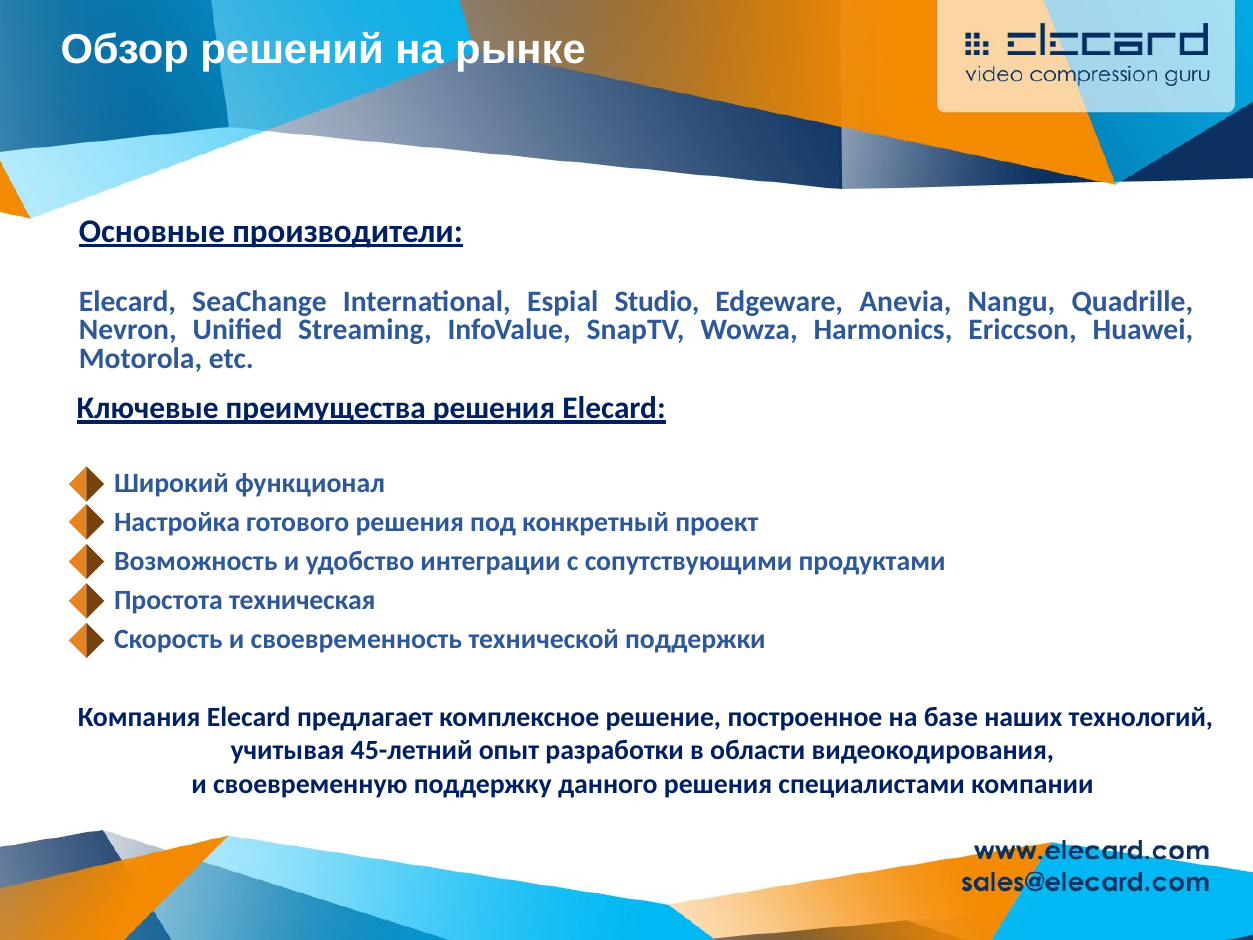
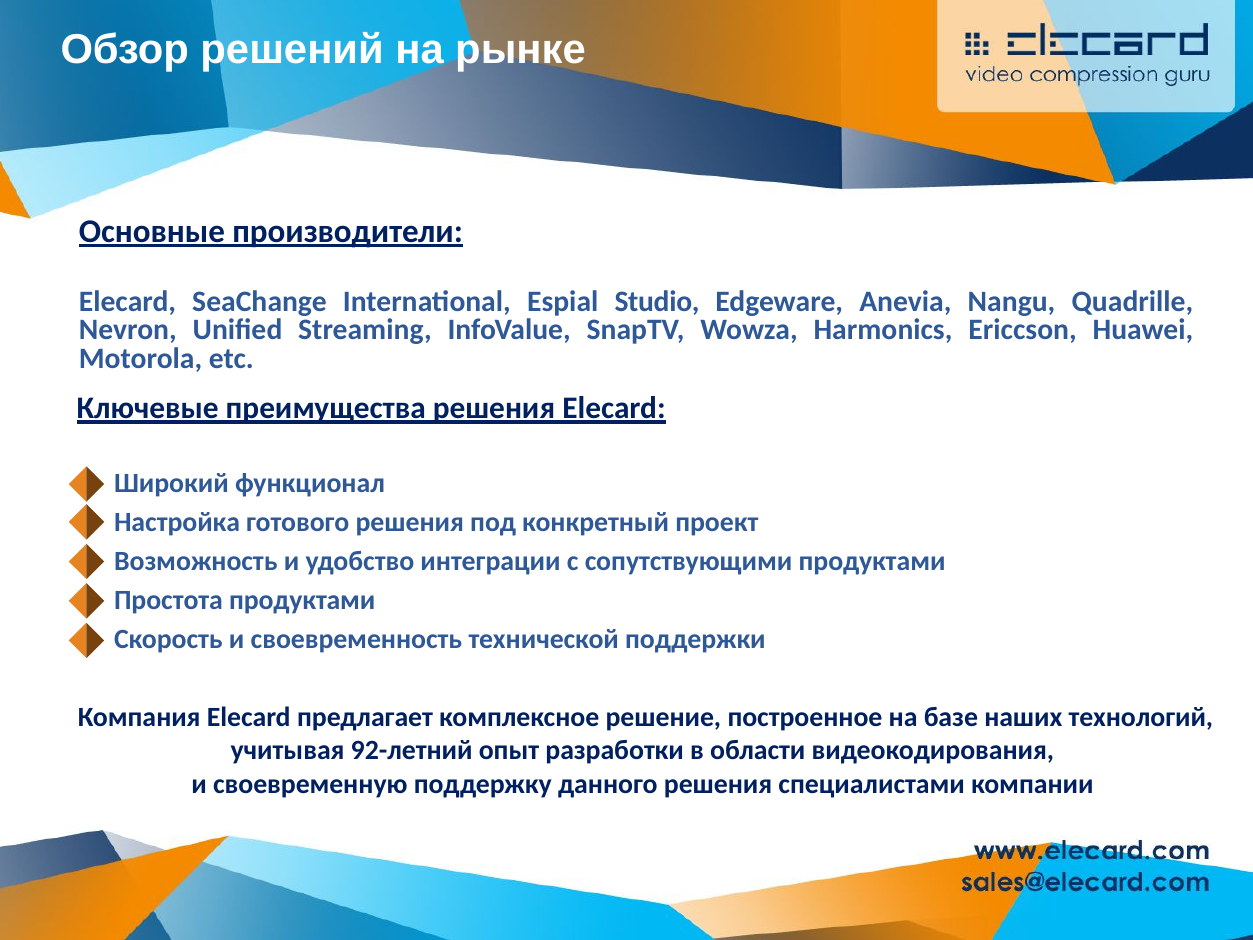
Простота техническая: техническая -> продуктами (302, 600)
45-летний: 45-летний -> 92-летний (412, 751)
